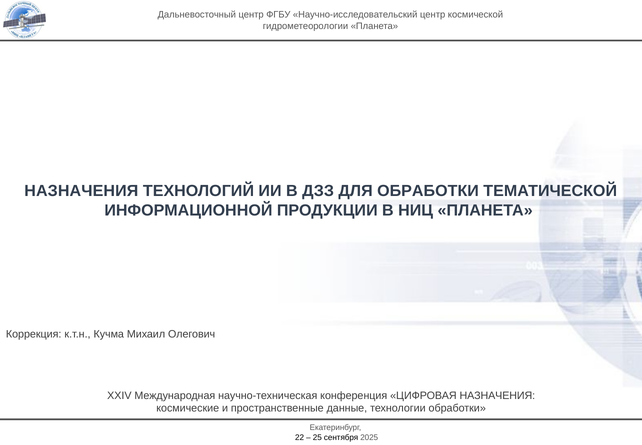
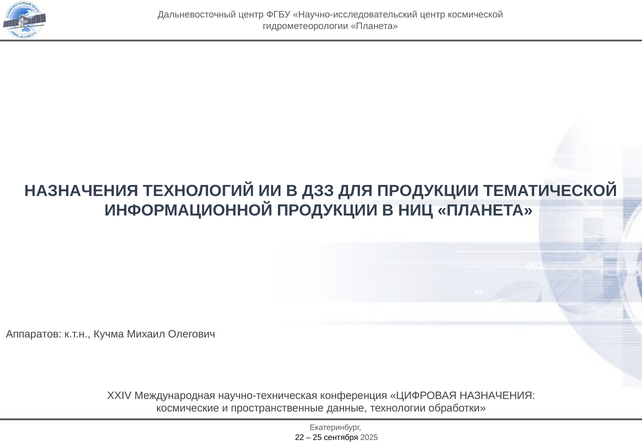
ДЛЯ ОБРАБОТКИ: ОБРАБОТКИ -> ПРОДУКЦИИ (428, 191)
Коррекция: Коррекция -> Аппаратов (34, 334)
